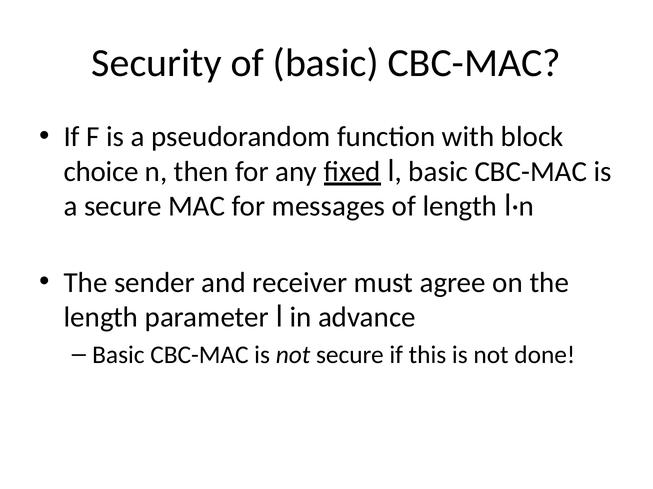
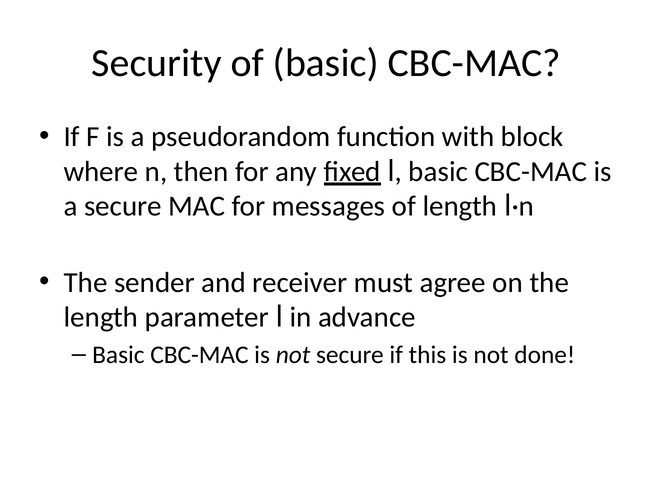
choice: choice -> where (101, 172)
